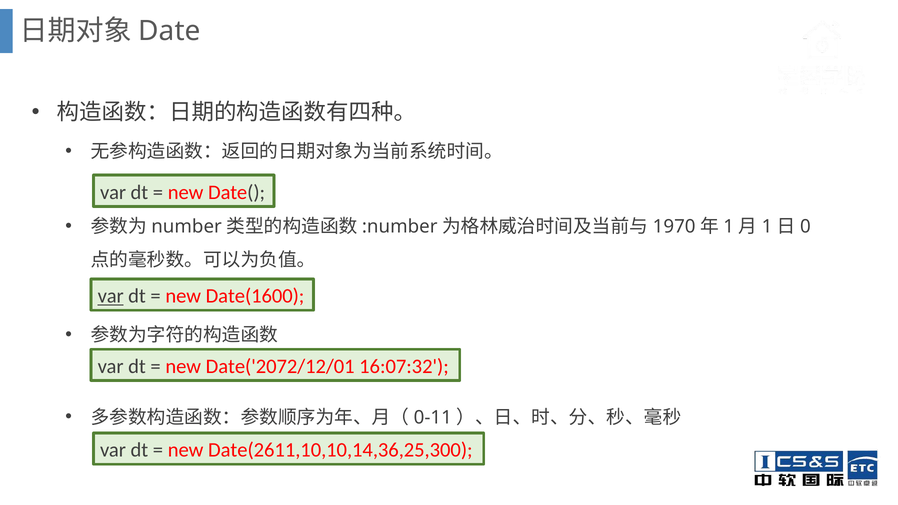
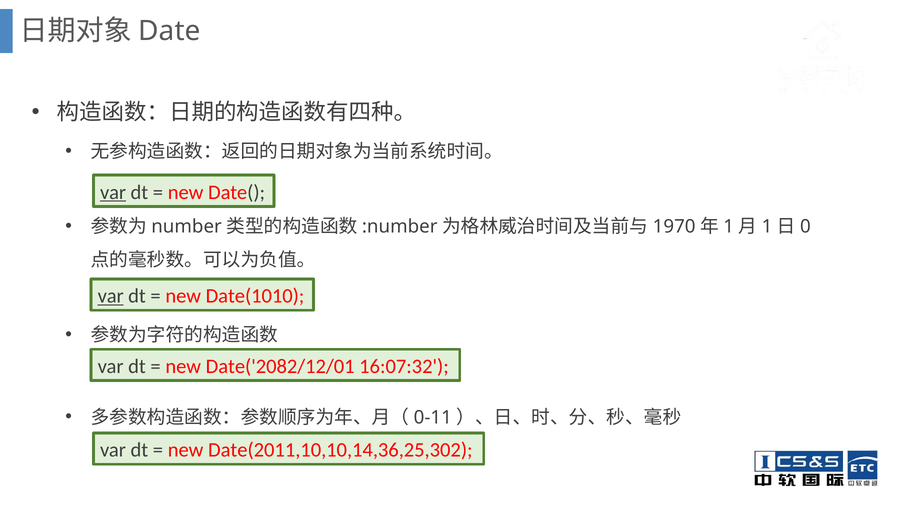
var underline: none -> present (113, 192)
Date(1600: Date(1600 -> Date(1010 (255, 296)
Date('2072/12/01: Date('2072/12/01 -> Date('2082/12/01 (280, 366)
Date(2611,10,10,14,36,25,300: Date(2611,10,10,14,36,25,300 -> Date(2011,10,10,14,36,25,302 (340, 450)
